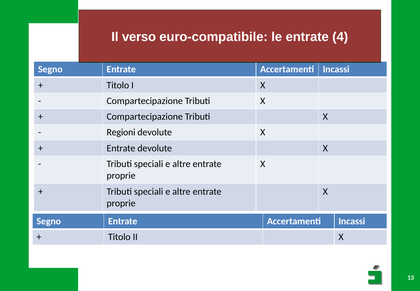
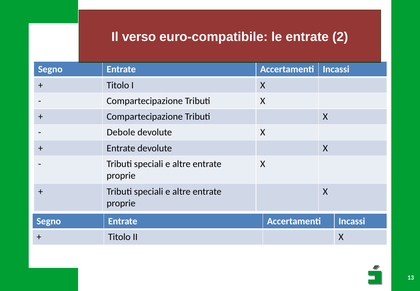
4: 4 -> 2 (340, 37)
Regioni: Regioni -> Debole (121, 132)
